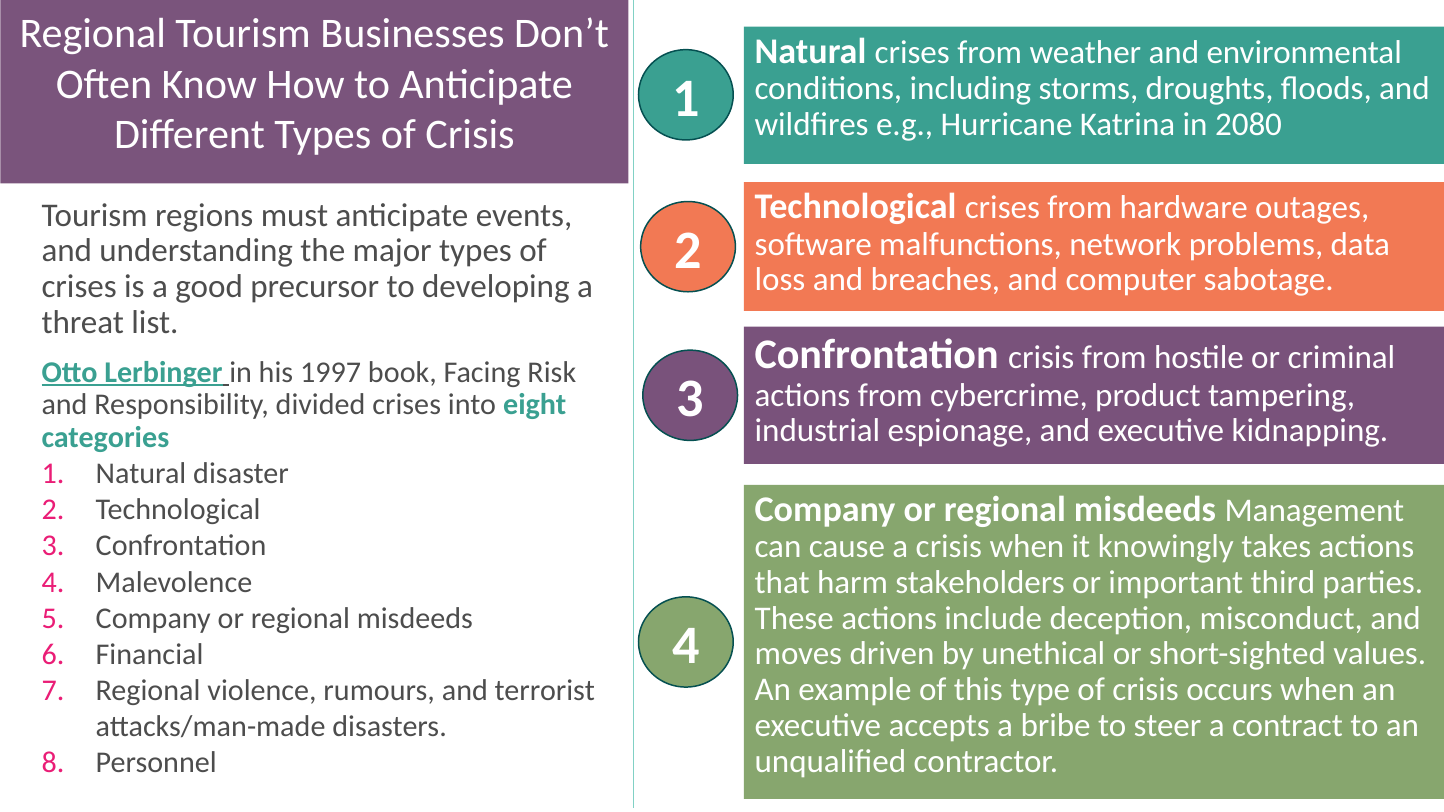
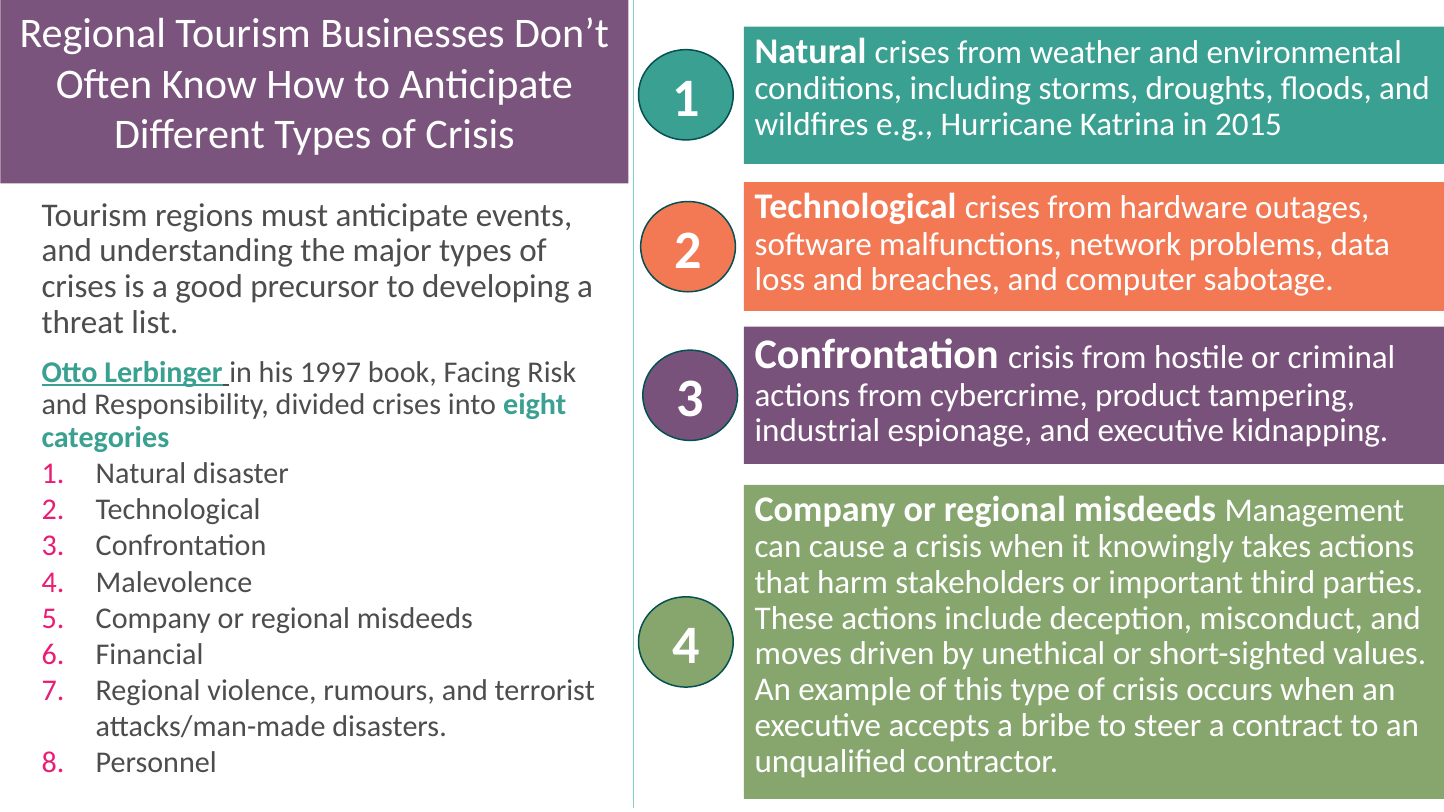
2080: 2080 -> 2015 (1249, 124)
